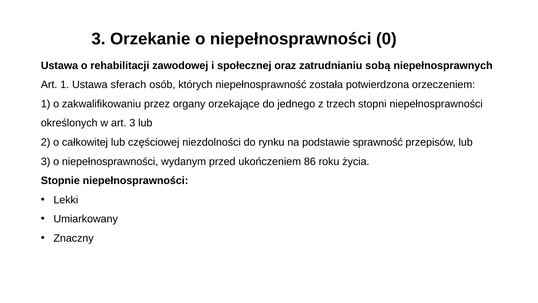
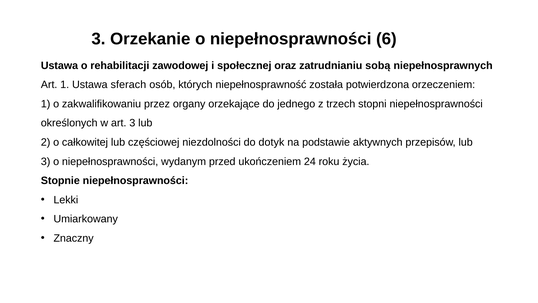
0: 0 -> 6 (386, 39)
rynku: rynku -> dotyk (271, 142)
sprawność: sprawność -> aktywnych (378, 142)
86: 86 -> 24 (310, 161)
